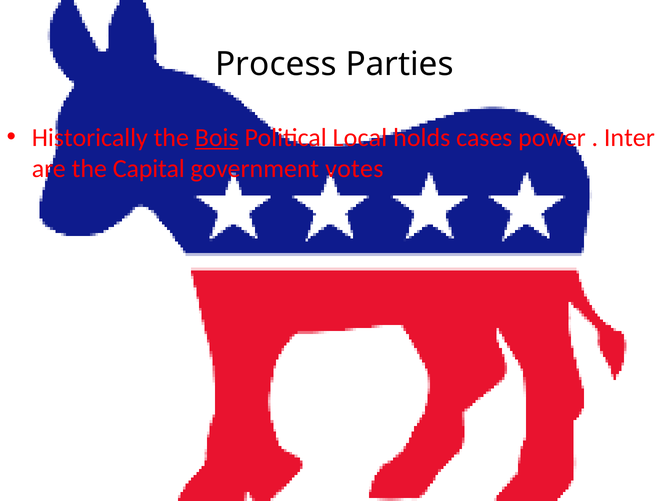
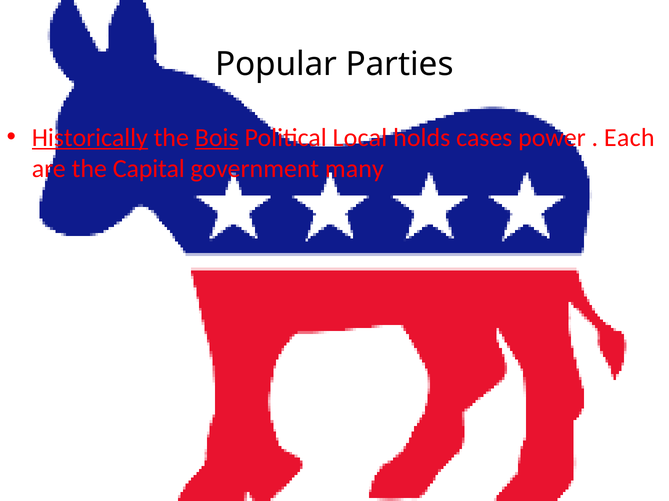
Process: Process -> Popular (276, 64)
Historically underline: none -> present (90, 138)
Inter: Inter -> Each (629, 138)
votes: votes -> many (354, 169)
